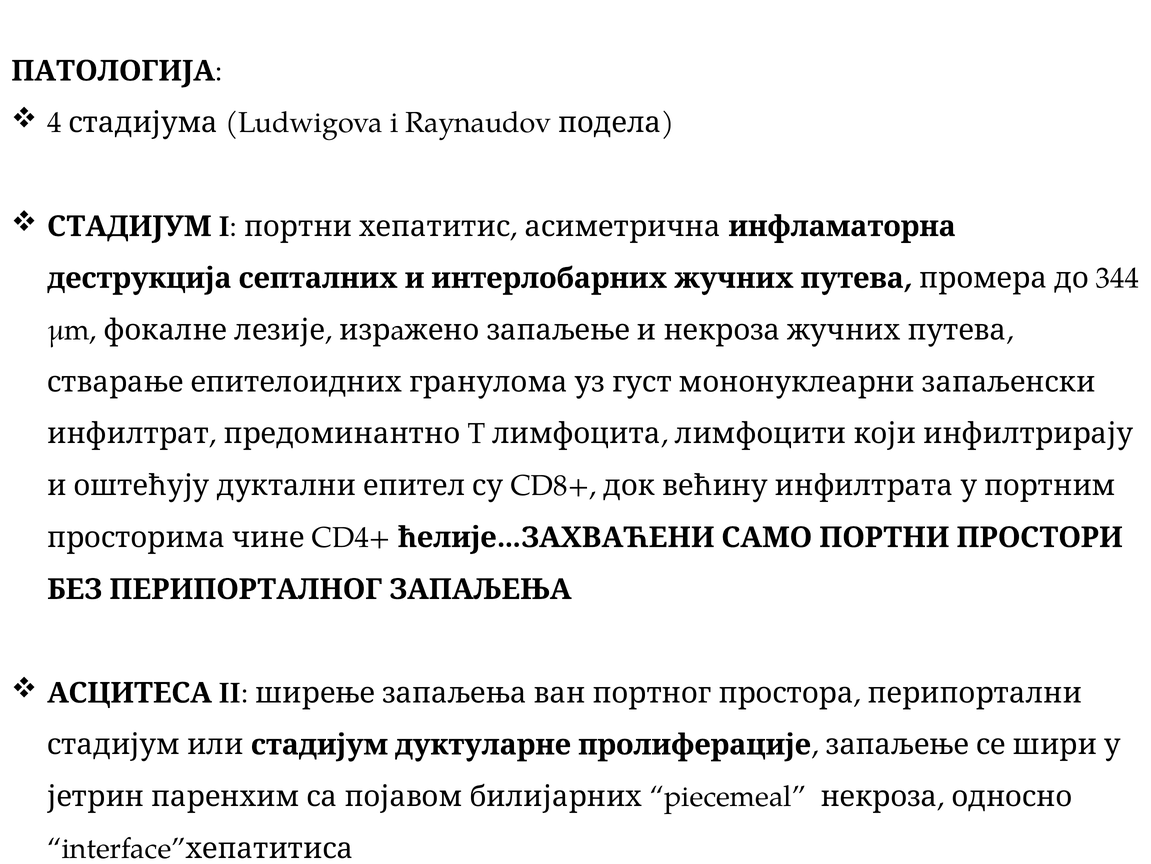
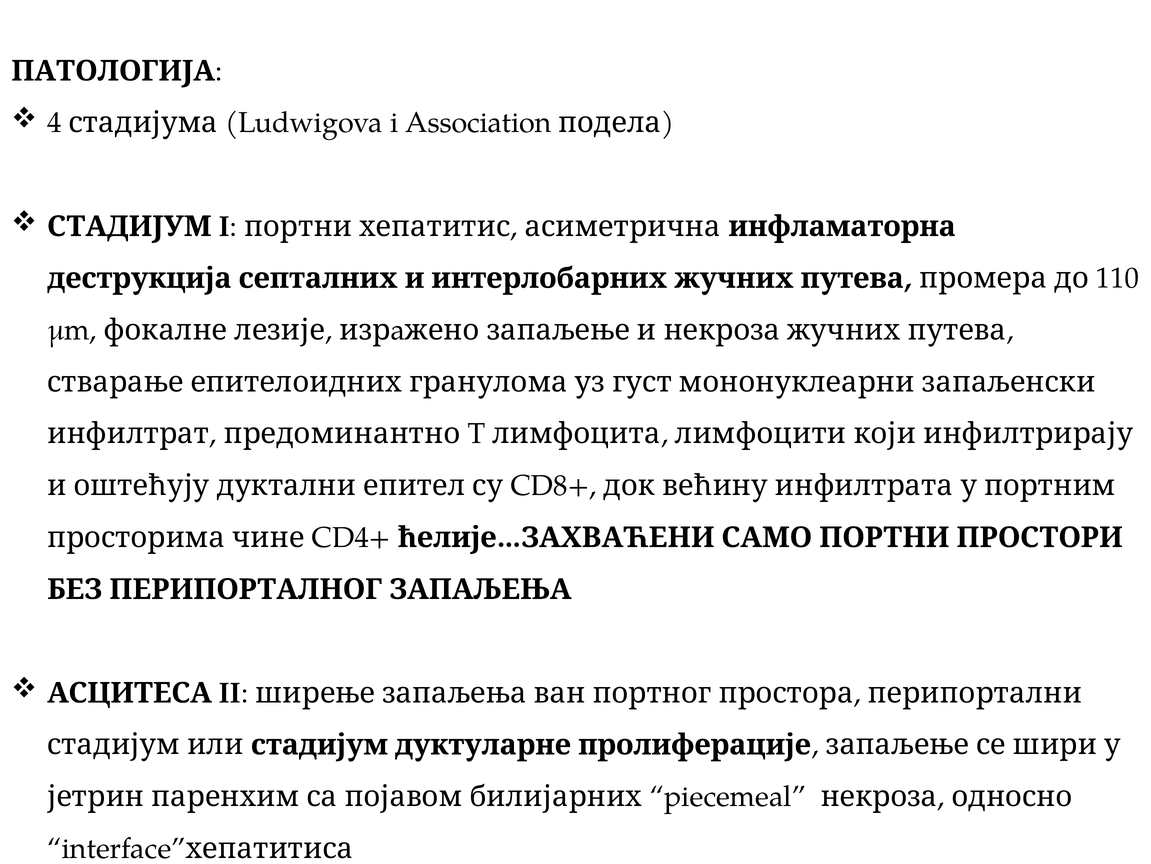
Raynaudov: Raynaudov -> Association (478, 123)
344: 344 -> 110 (1118, 278)
